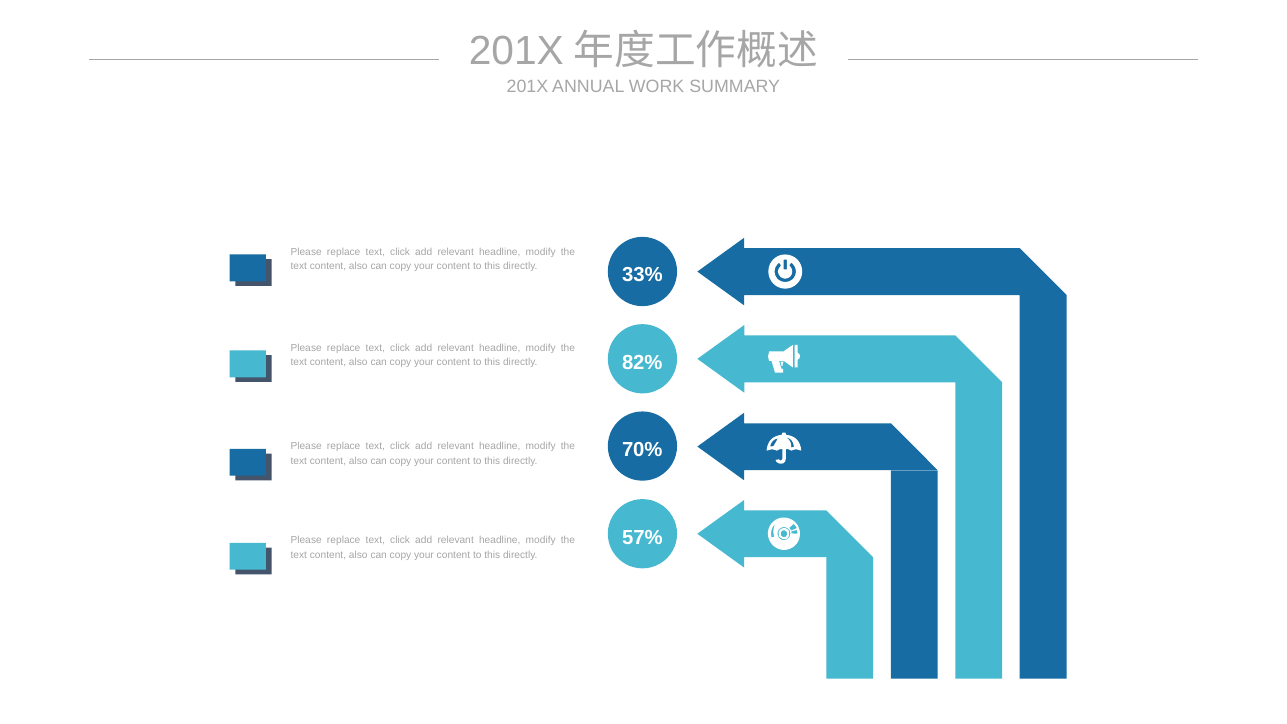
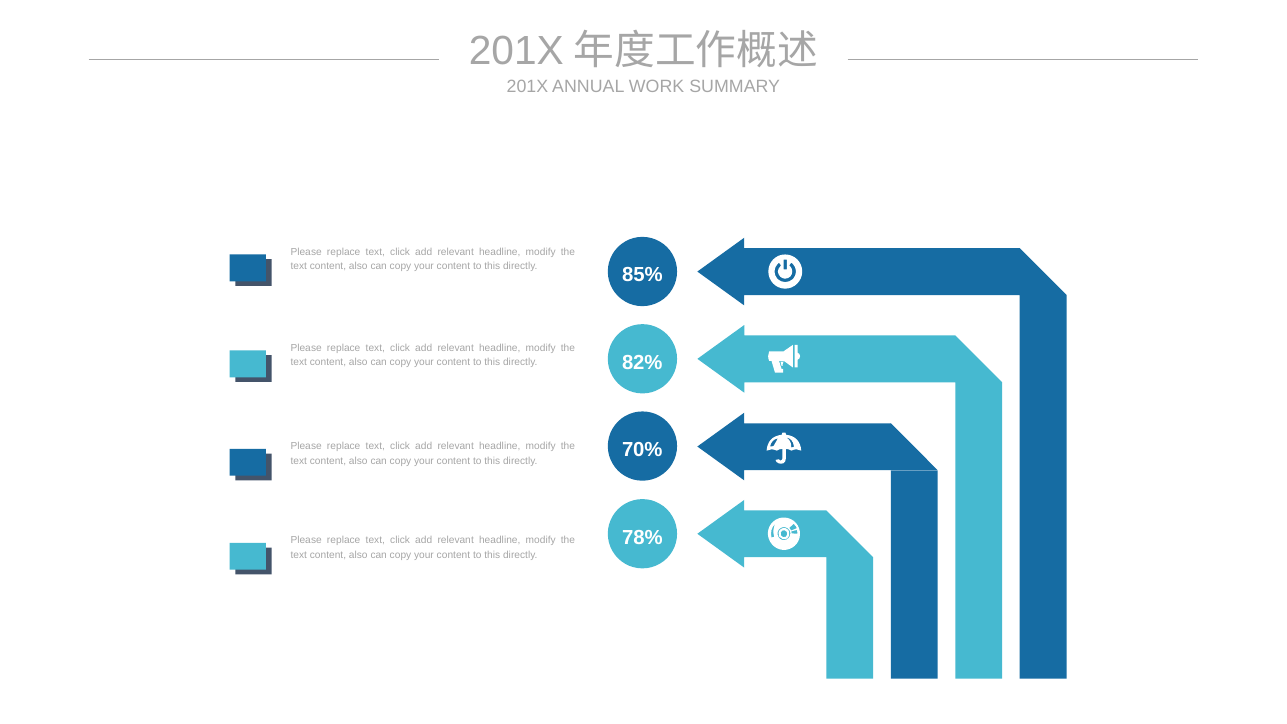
33%: 33% -> 85% (642, 275)
57%: 57% -> 78% (642, 537)
